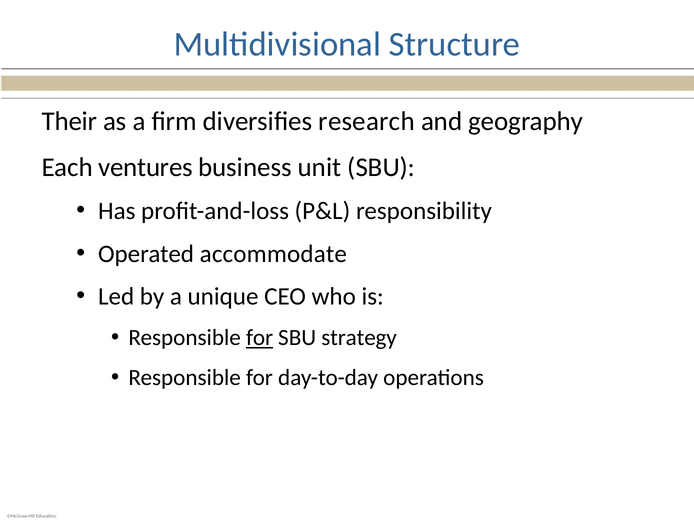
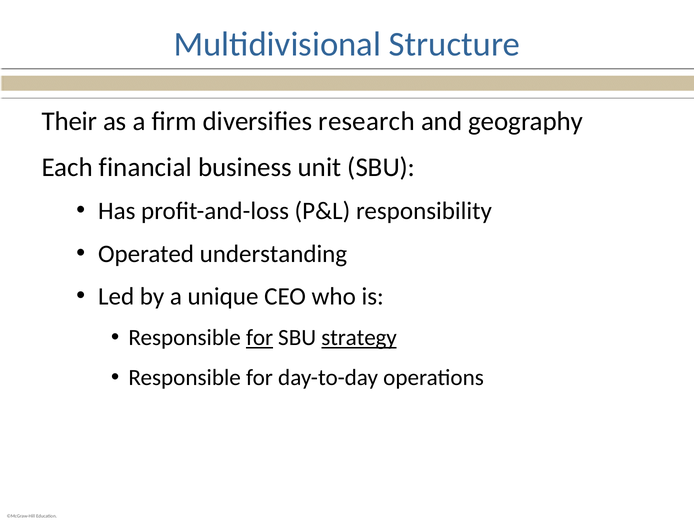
ventures: ventures -> financial (145, 167)
accommodate: accommodate -> understanding (273, 254)
strategy underline: none -> present (359, 337)
